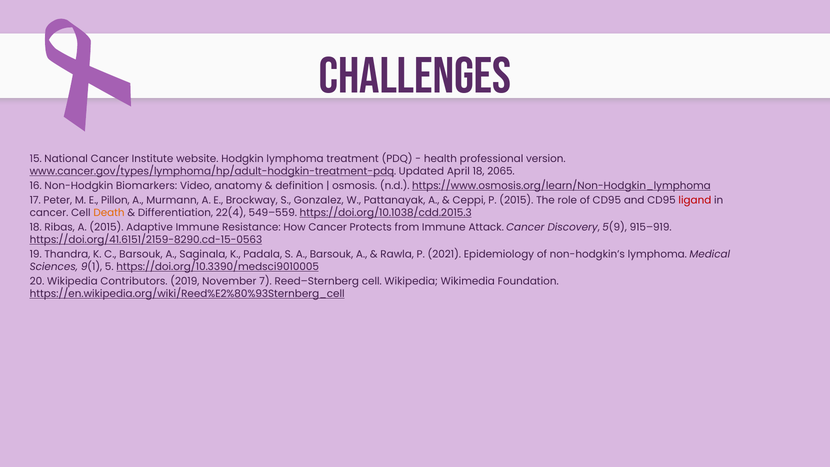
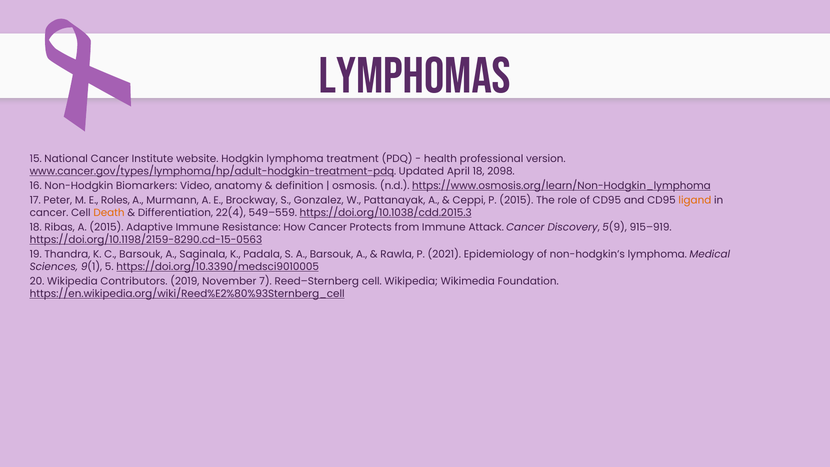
CHALLENGES: CHALLENGES -> LYMPHOMAS (415, 76)
2065: 2065 -> 2098 (501, 171)
Pillon: Pillon -> Roles (115, 200)
ligand colour: red -> orange (695, 200)
https://doi.org/41.6151/2159-8290.cd-15-0563: https://doi.org/41.6151/2159-8290.cd-15-0563 -> https://doi.org/10.1198/2159-8290.cd-15-0563 (146, 240)
